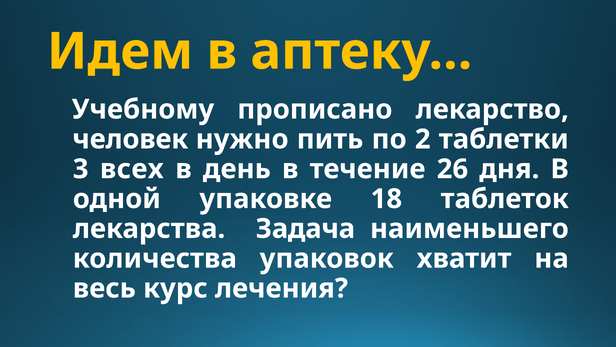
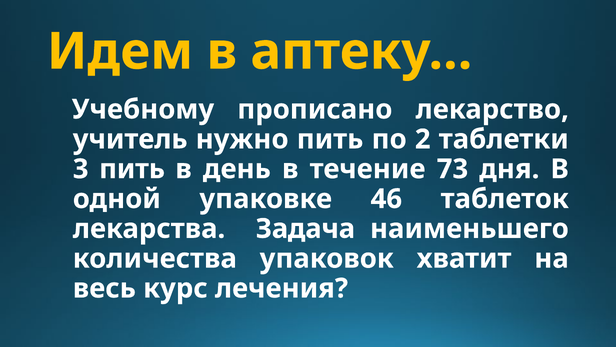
человек: человек -> учитель (130, 139)
3 всех: всех -> пить (132, 169)
26: 26 -> 73 (452, 169)
18: 18 -> 46 (386, 199)
